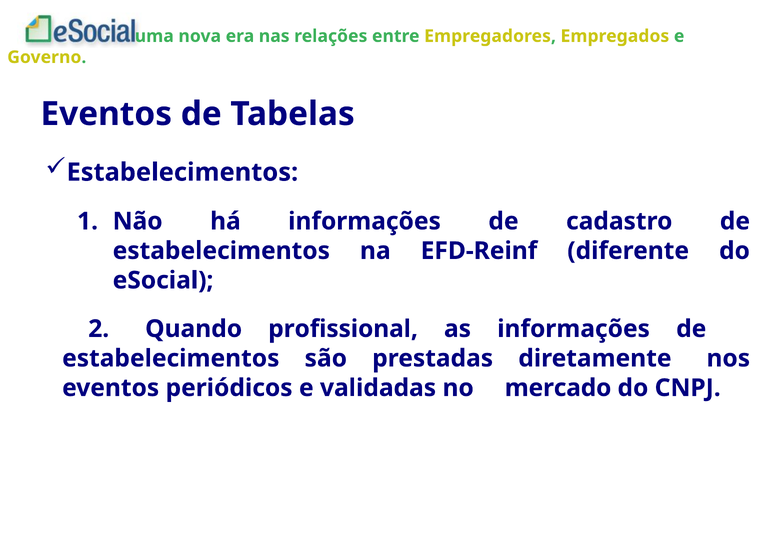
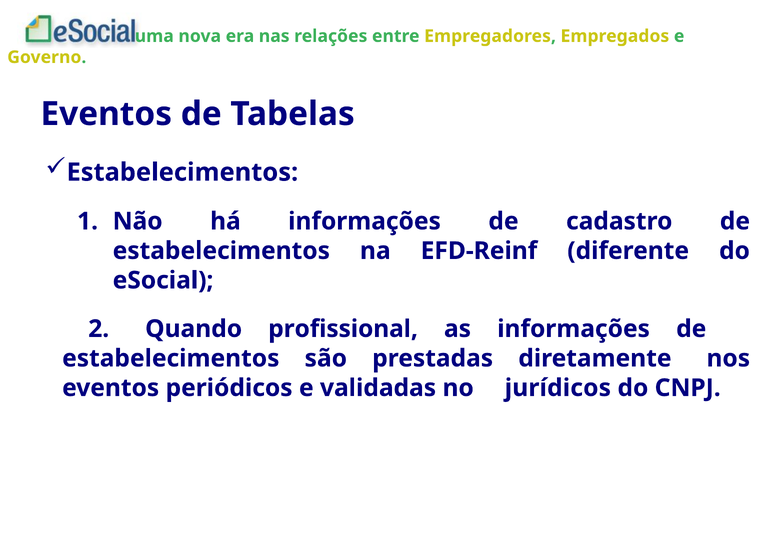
mercado: mercado -> jurídicos (558, 388)
